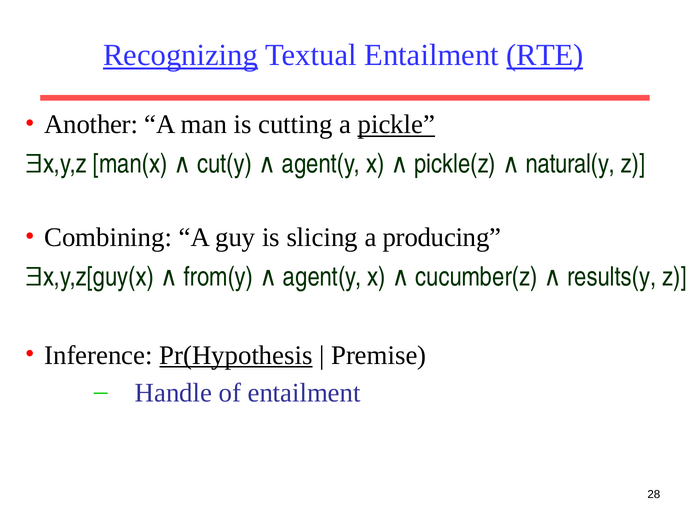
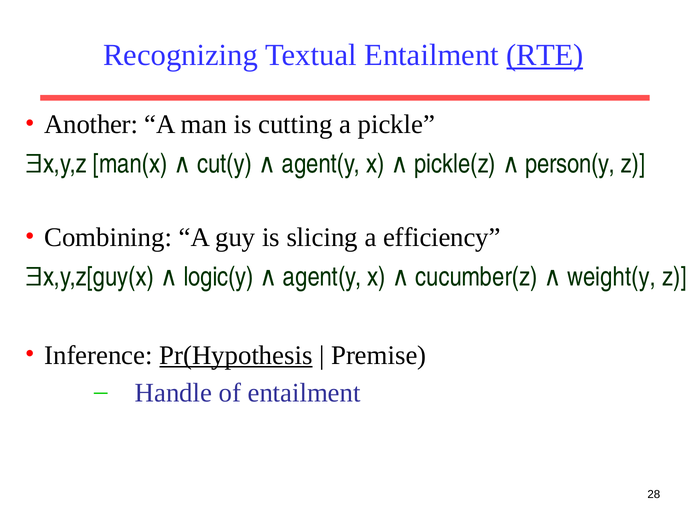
Recognizing underline: present -> none (181, 55)
pickle underline: present -> none (396, 124)
natural(y: natural(y -> person(y (570, 164)
producing: producing -> efficiency (442, 237)
from(y: from(y -> logic(y (219, 276)
results(y: results(y -> weight(y (612, 276)
